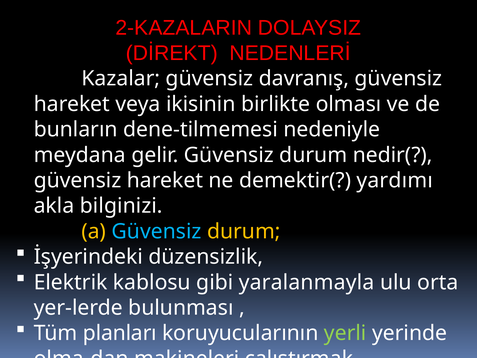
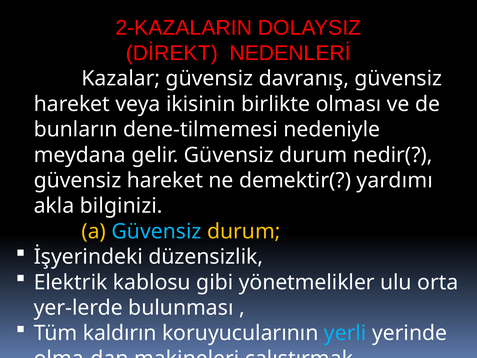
yaralanmayla: yaralanmayla -> yönetmelikler (307, 282)
planları: planları -> kaldırın (120, 333)
yerli colour: light green -> light blue (345, 333)
